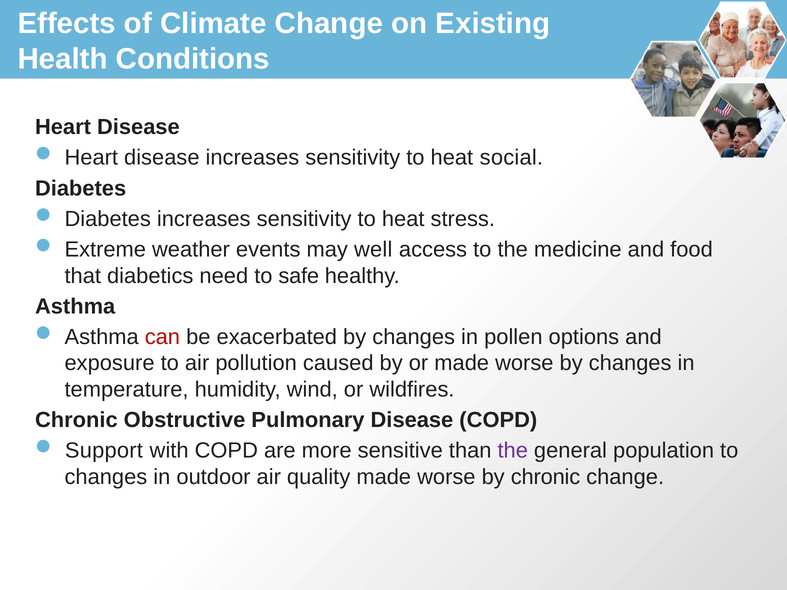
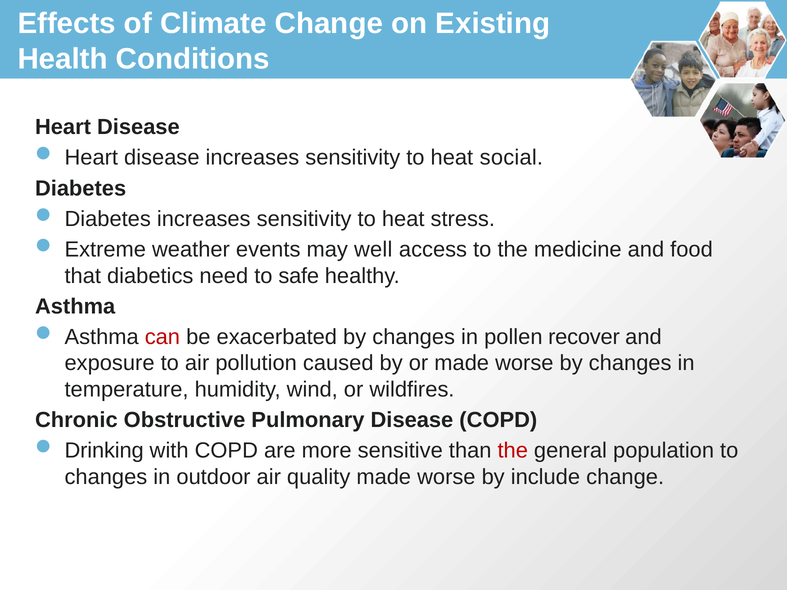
options: options -> recover (584, 337)
Support: Support -> Drinking (104, 451)
the colour: purple -> red (513, 451)
by chronic: chronic -> include (545, 477)
